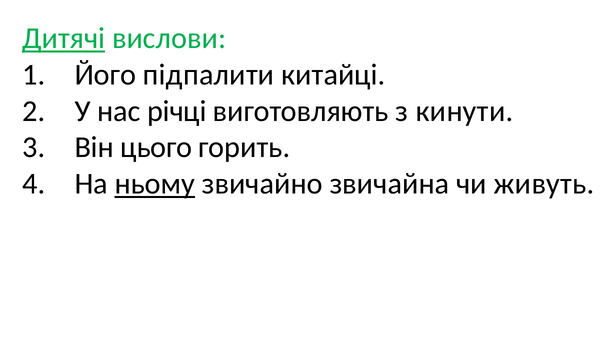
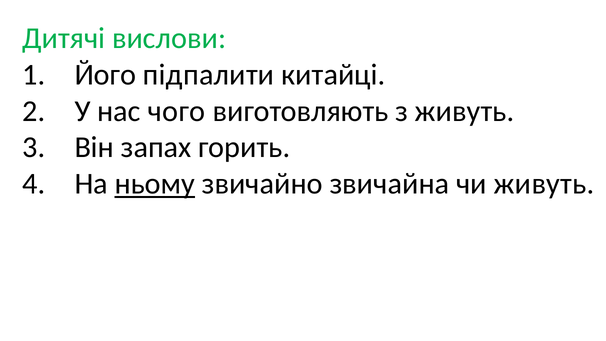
Дитячі underline: present -> none (64, 38)
річці: річці -> чого (177, 111)
з кинути: кинути -> живуть (465, 111)
цього: цього -> запах (156, 147)
